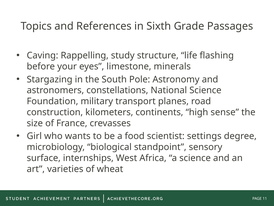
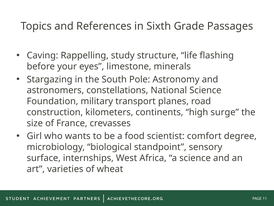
sense: sense -> surge (225, 112)
settings: settings -> comfort (204, 136)
